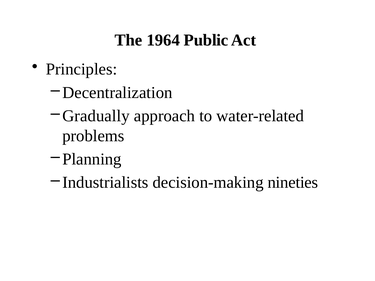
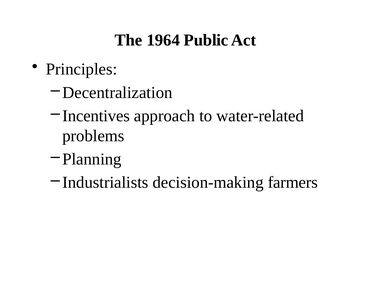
Gradually: Gradually -> Incentives (96, 116)
nineties: nineties -> farmers (293, 183)
